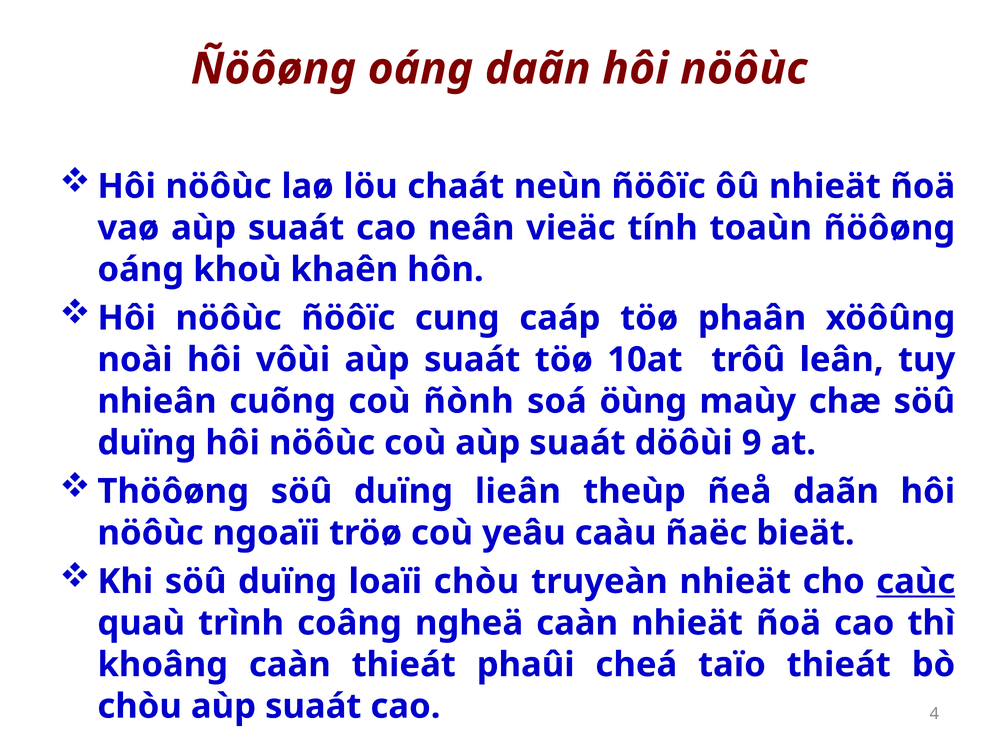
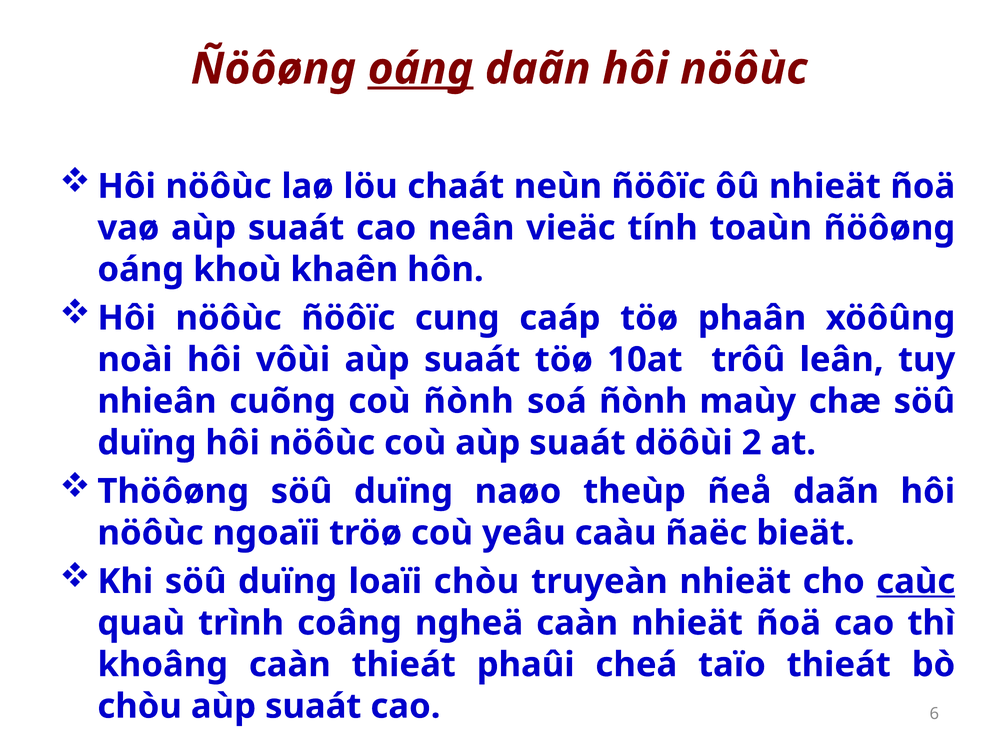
oáng underline: none -> present (421, 69)
soá öùng: öùng -> ñònh (643, 401)
9: 9 -> 2 (752, 443)
lieân: lieân -> naøo (518, 492)
4: 4 -> 6 (934, 714)
